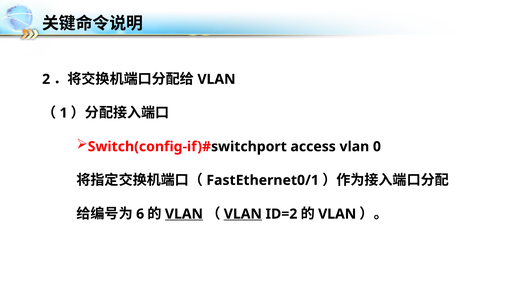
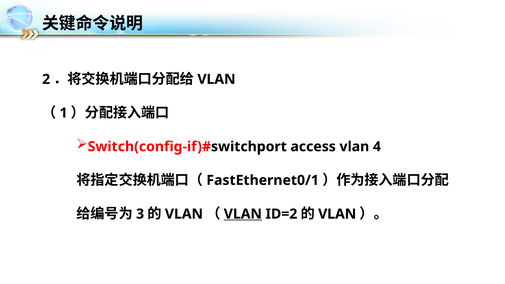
0: 0 -> 4 (377, 147)
6: 6 -> 3 (140, 214)
VLAN underline: present -> none (184, 214)
